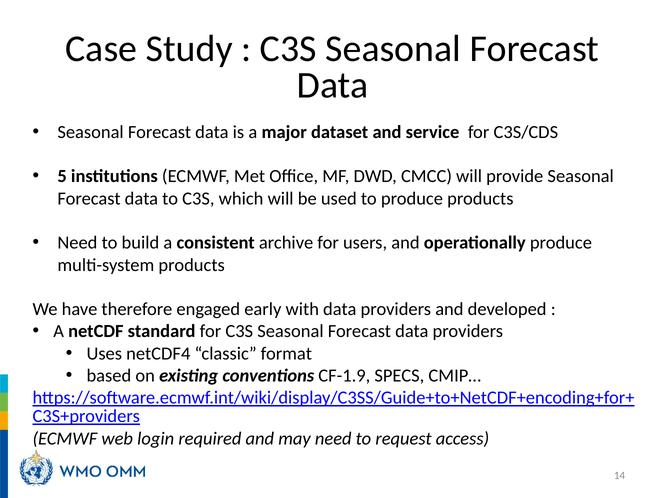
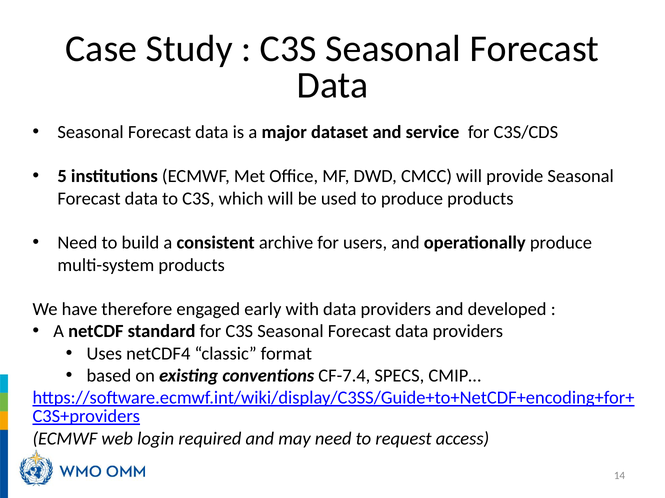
CF-1.9: CF-1.9 -> CF-7.4 (344, 376)
